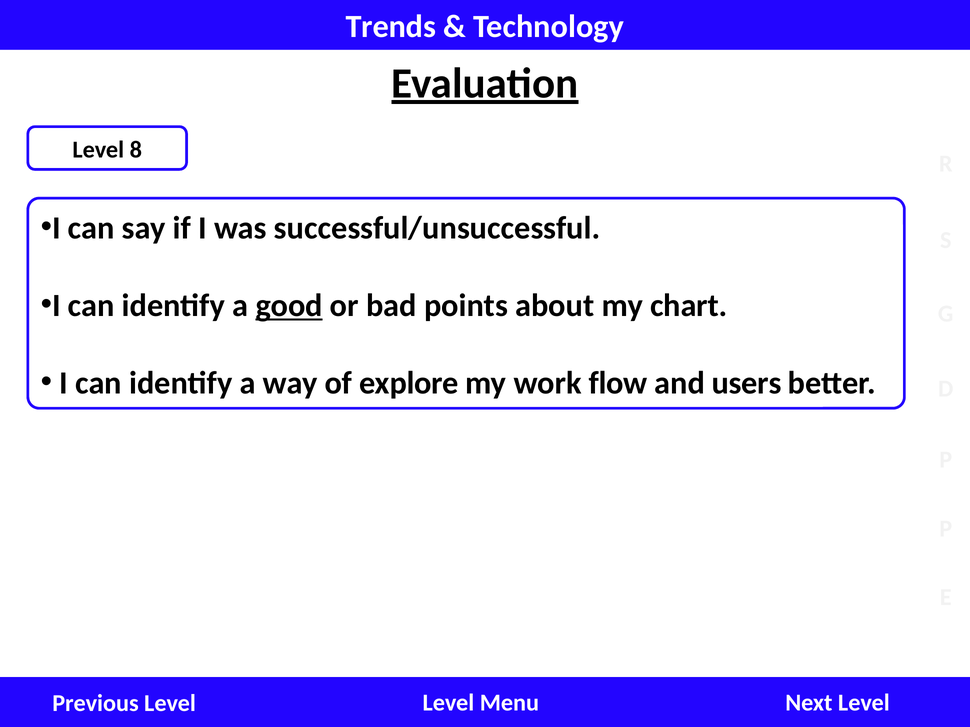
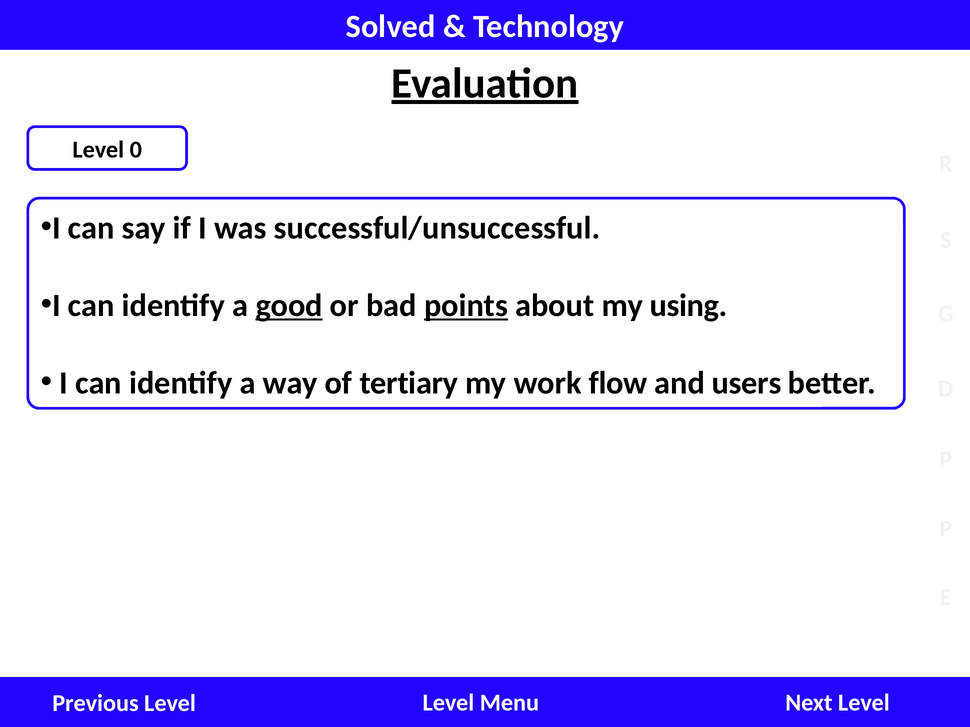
Trends: Trends -> Solved (391, 26)
8: 8 -> 0 (136, 150)
points underline: none -> present (466, 306)
chart: chart -> using (689, 306)
explore: explore -> tertiary (409, 383)
